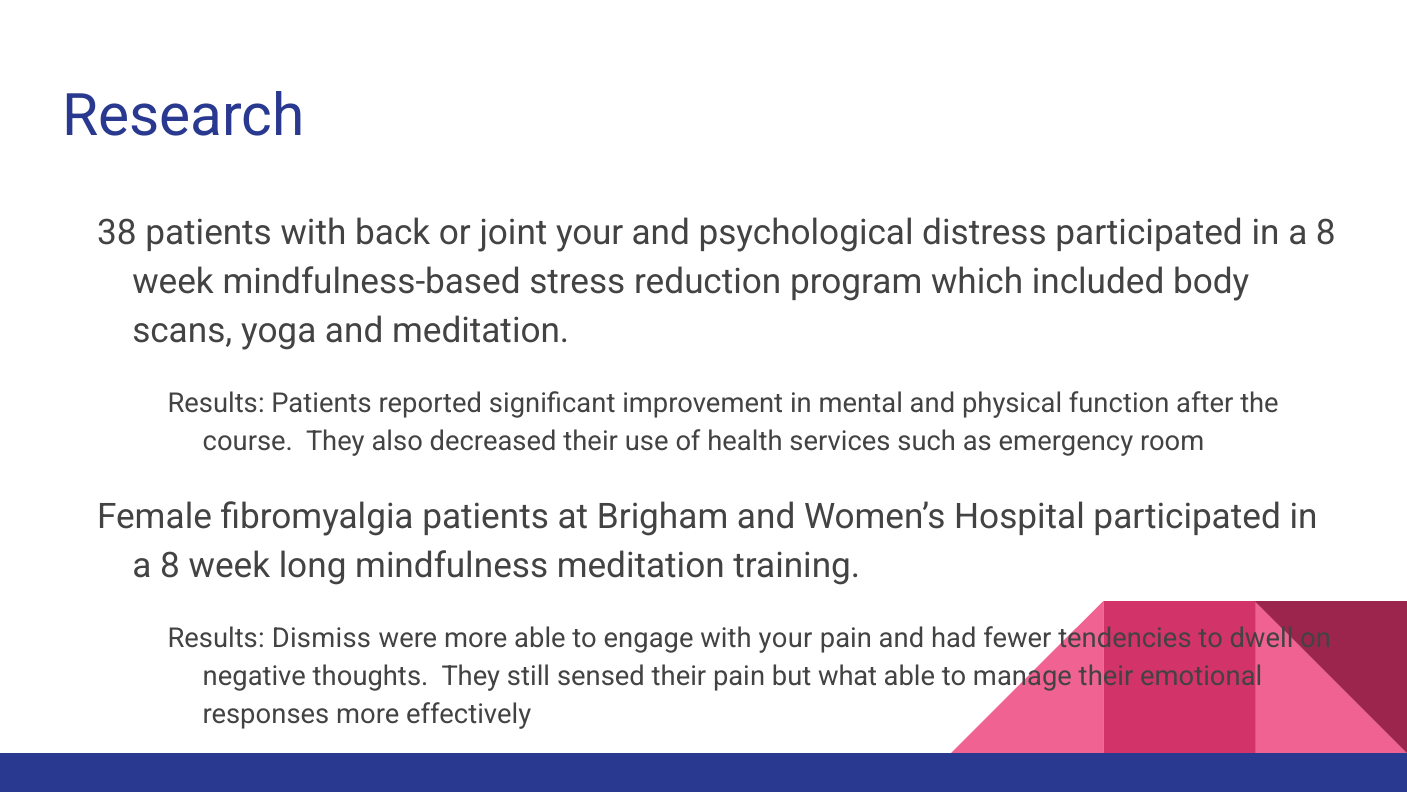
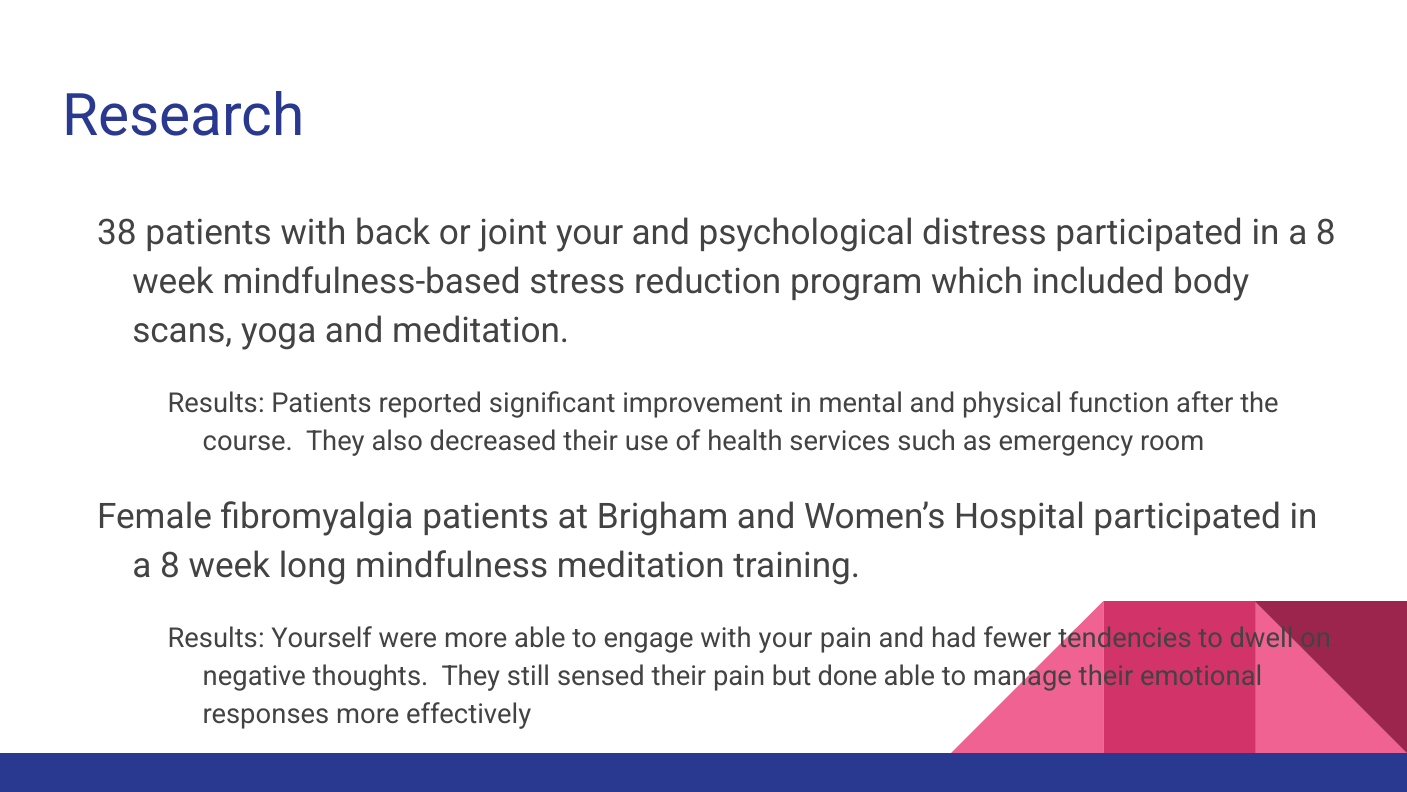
Dismiss: Dismiss -> Yourself (322, 638)
what: what -> done (848, 676)
